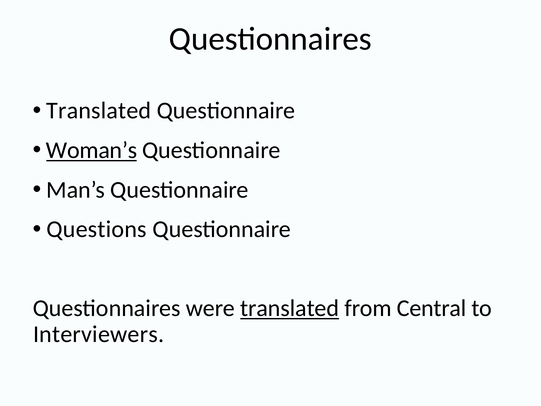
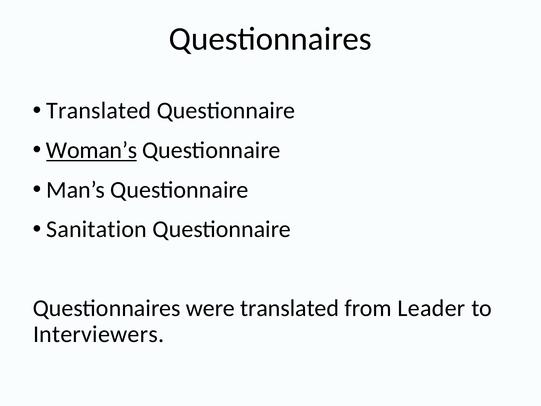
Questions: Questions -> Sanitation (97, 229)
translated underline: present -> none (290, 308)
Central: Central -> Leader (431, 308)
